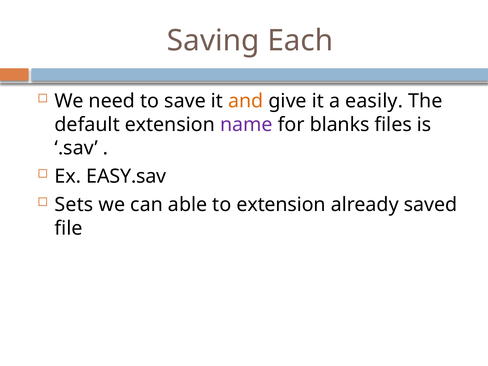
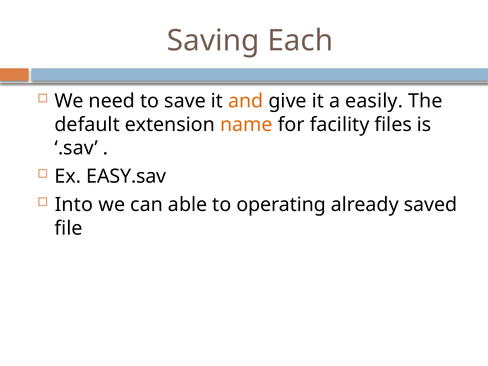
name colour: purple -> orange (246, 125)
blanks: blanks -> facility (340, 125)
Sets: Sets -> Into (74, 205)
to extension: extension -> operating (281, 205)
